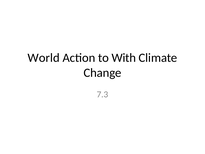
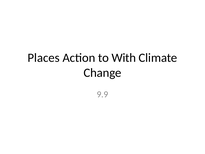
World: World -> Places (44, 58)
7.3: 7.3 -> 9.9 (102, 94)
